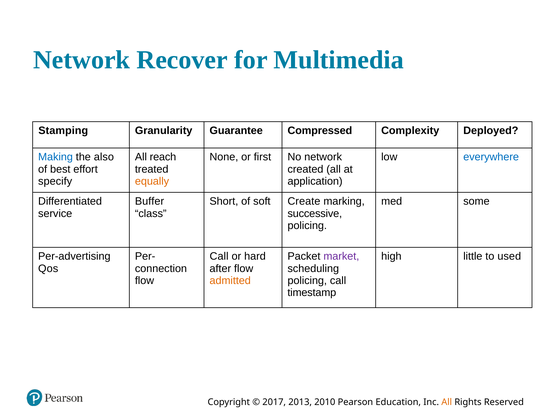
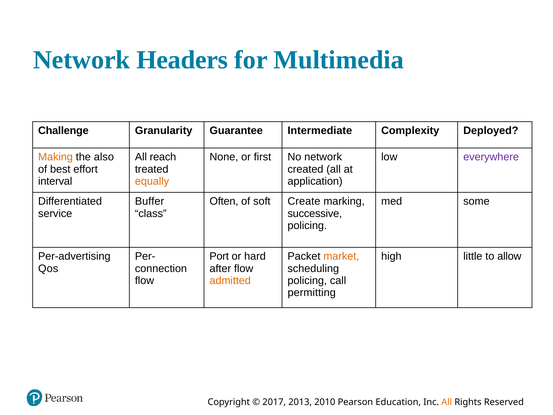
Recover: Recover -> Headers (182, 60)
Stamping: Stamping -> Challenge (63, 131)
Compressed: Compressed -> Intermediate (320, 131)
Making colour: blue -> orange (56, 157)
everywhere colour: blue -> purple (491, 157)
specify: specify -> interval (55, 181)
Short: Short -> Often (224, 201)
Call: Call -> Port (219, 256)
market colour: purple -> orange (341, 256)
used: used -> allow (509, 256)
timestamp: timestamp -> permitting (312, 292)
